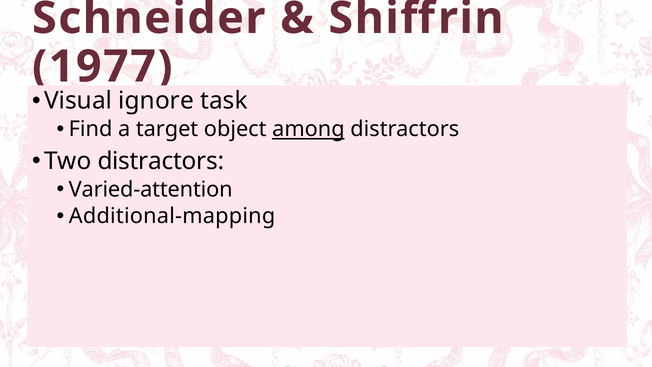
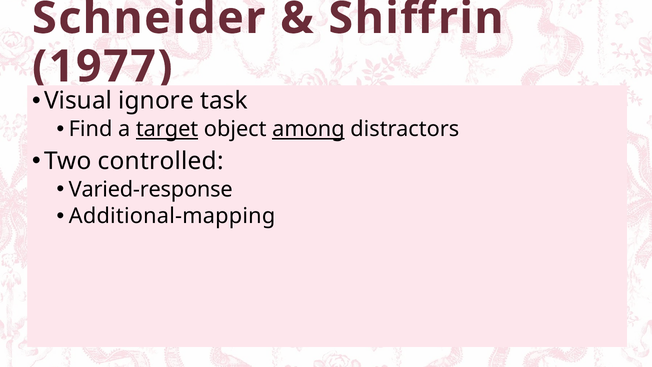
target underline: none -> present (167, 129)
Two distractors: distractors -> controlled (161, 161)
Varied-attention: Varied-attention -> Varied-response (151, 189)
